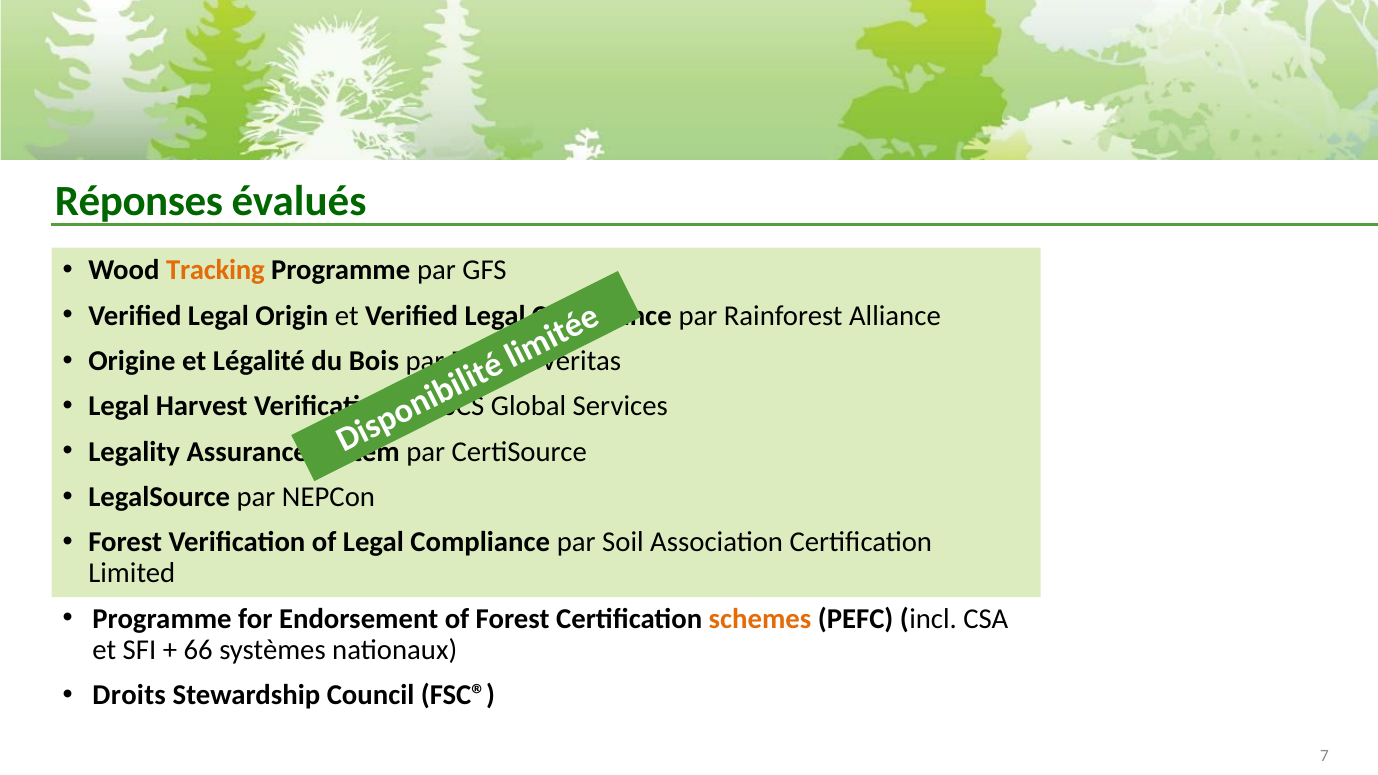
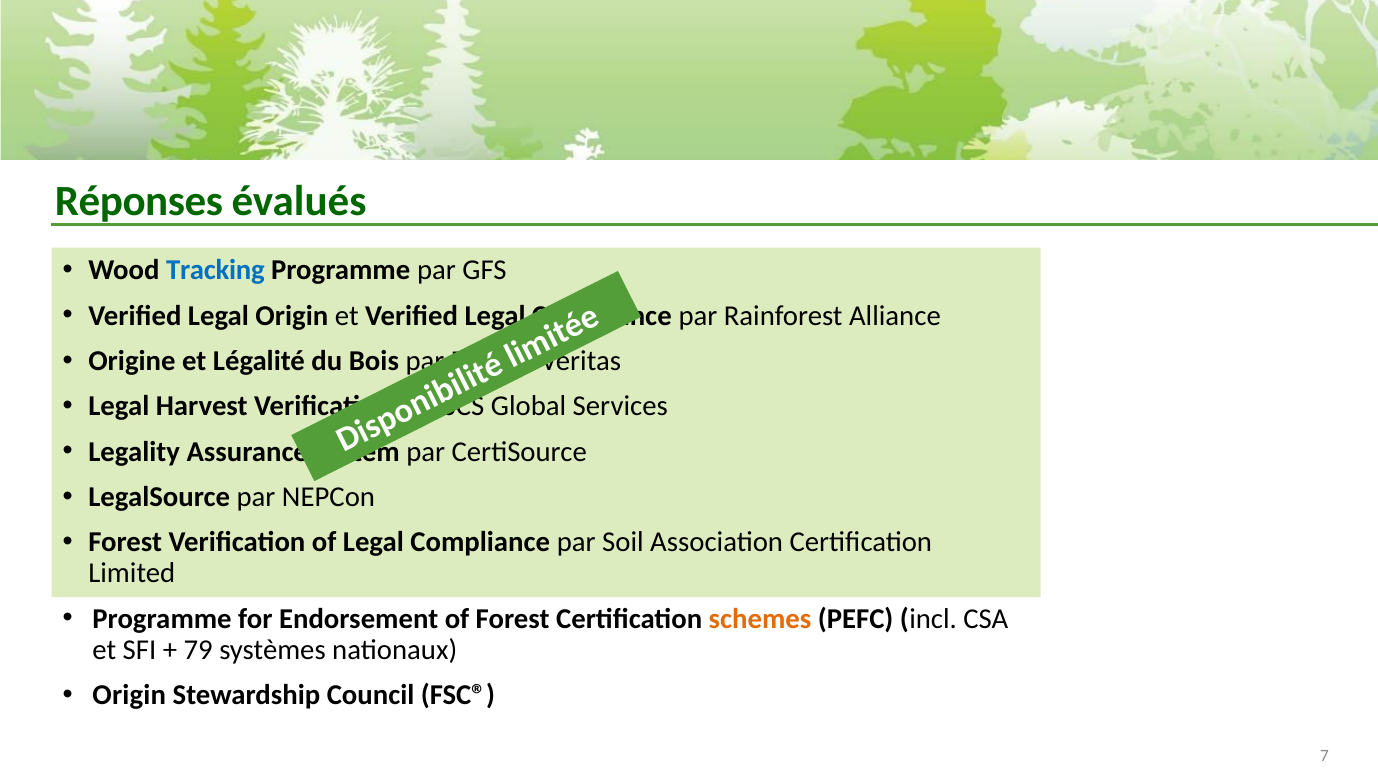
Tracking colour: orange -> blue (215, 270)
66: 66 -> 79 (198, 650)
Droits: Droits -> Origin (129, 695)
